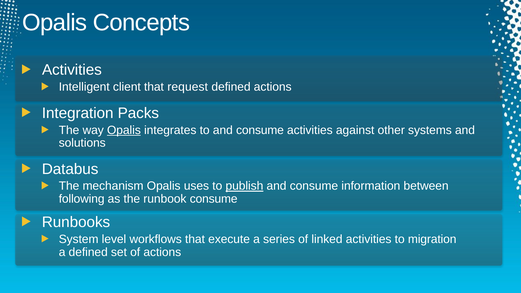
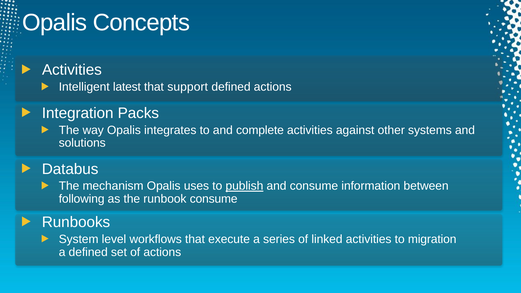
client: client -> latest (127, 87)
request: request -> support (188, 87)
Opalis underline: present -> none (124, 130)
to and consume: consume -> complete (260, 130)
